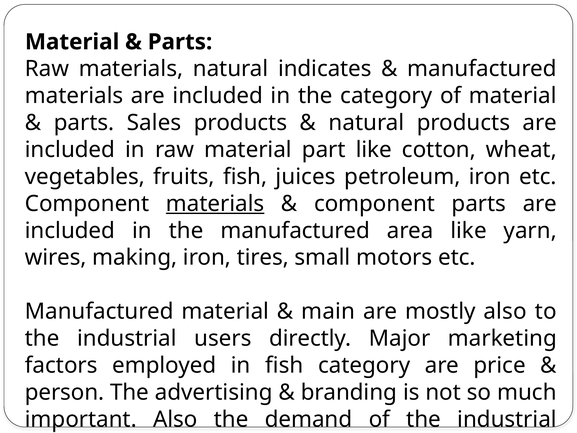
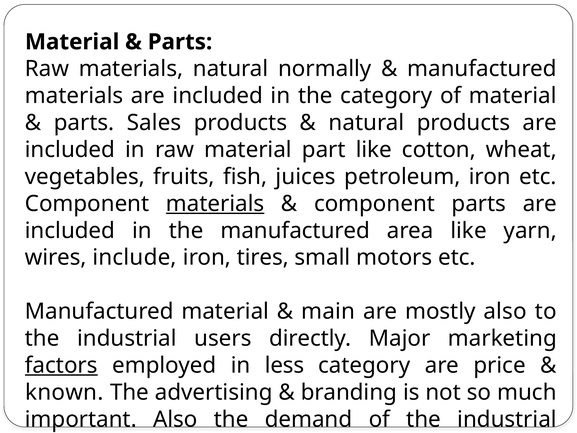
indicates: indicates -> normally (325, 69)
making: making -> include (135, 257)
factors underline: none -> present (61, 365)
in fish: fish -> less (284, 365)
person: person -> known (64, 392)
